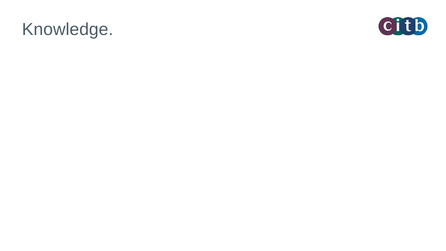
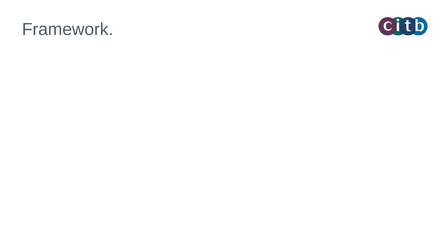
Knowledge: Knowledge -> Framework (68, 29)
